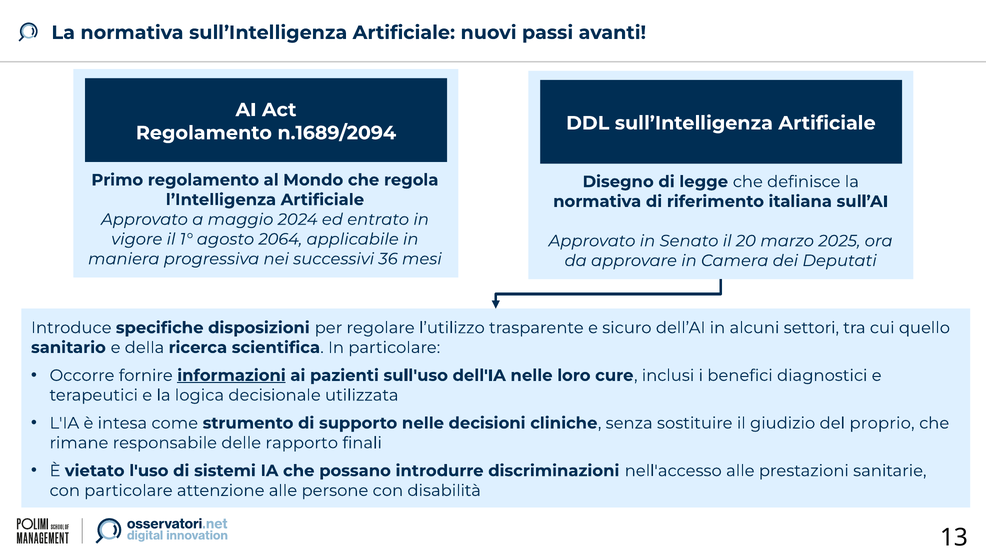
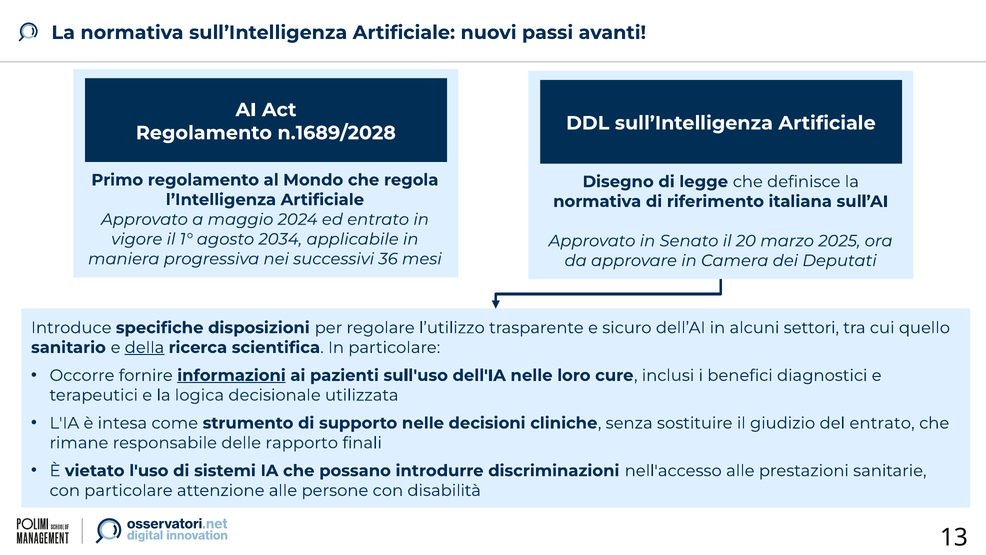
n.1689/2094: n.1689/2094 -> n.1689/2028 (337, 133)
2064: 2064 -> 2034 (280, 239)
della underline: none -> present (144, 347)
del proprio: proprio -> entrato (882, 423)
